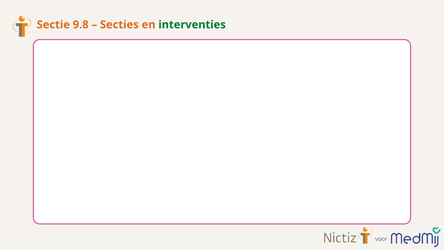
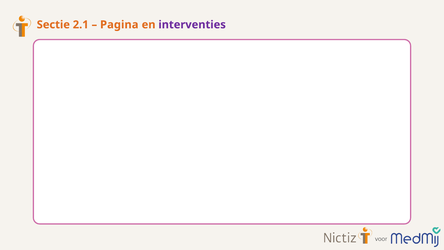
9.8: 9.8 -> 2.1 (81, 25)
Secties: Secties -> Pagina (119, 25)
interventies colour: green -> purple (192, 25)
